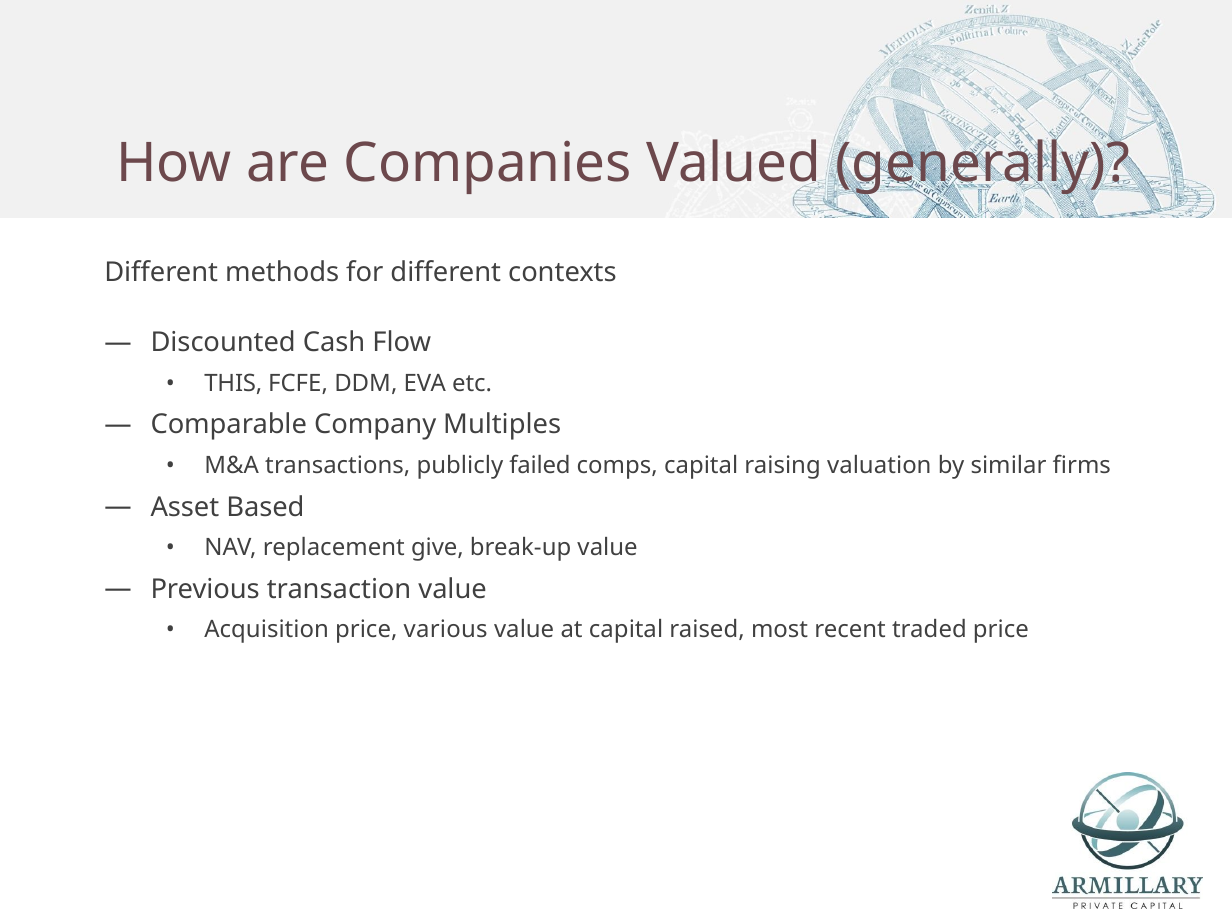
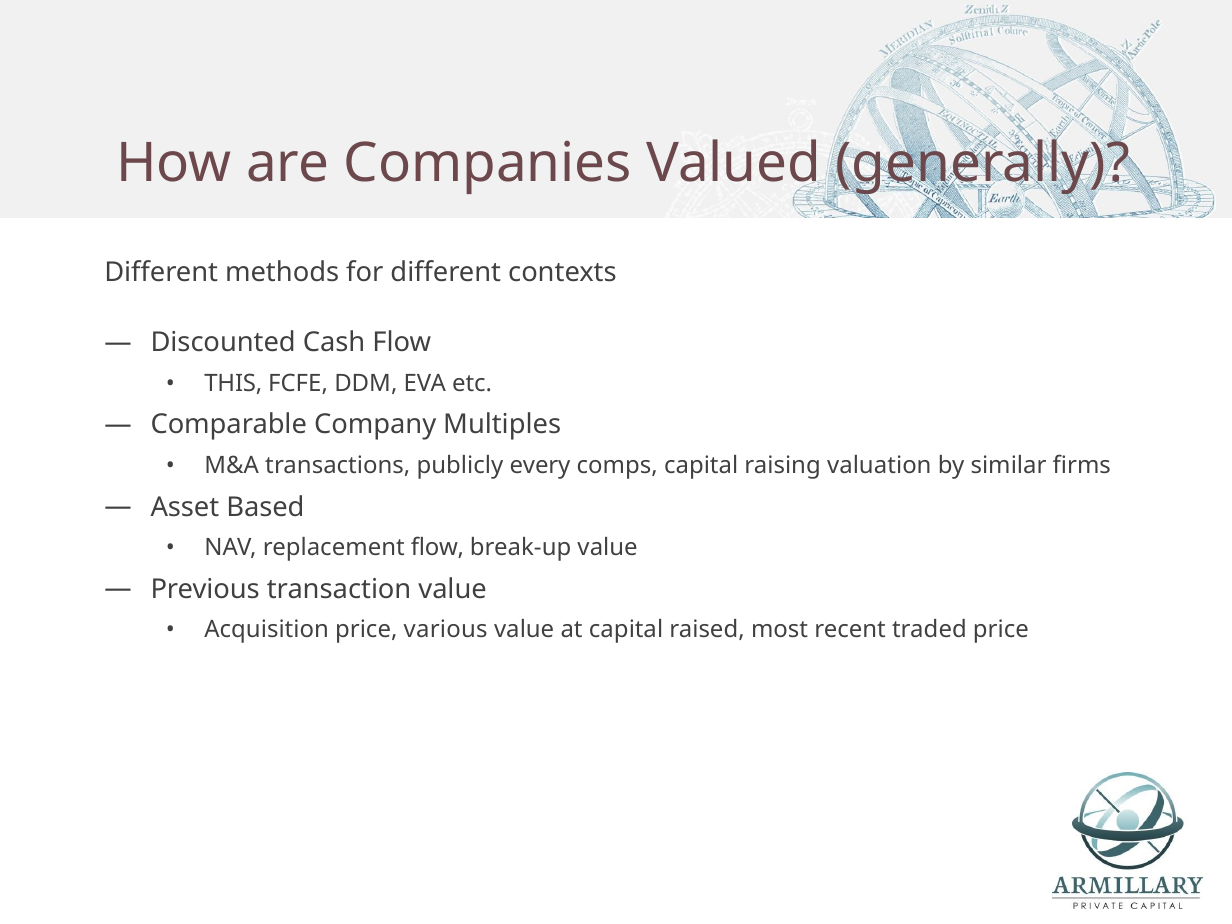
failed: failed -> every (540, 466)
replacement give: give -> flow (437, 548)
